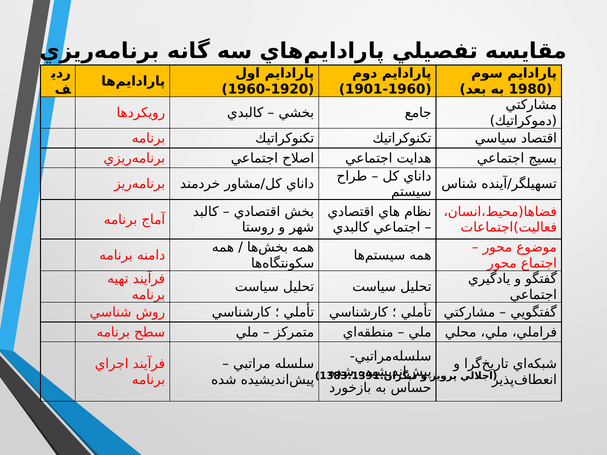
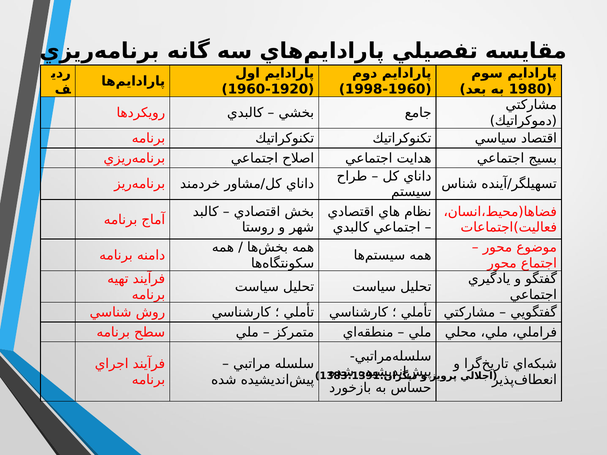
1901: 1901 -> 1998 (364, 89)
